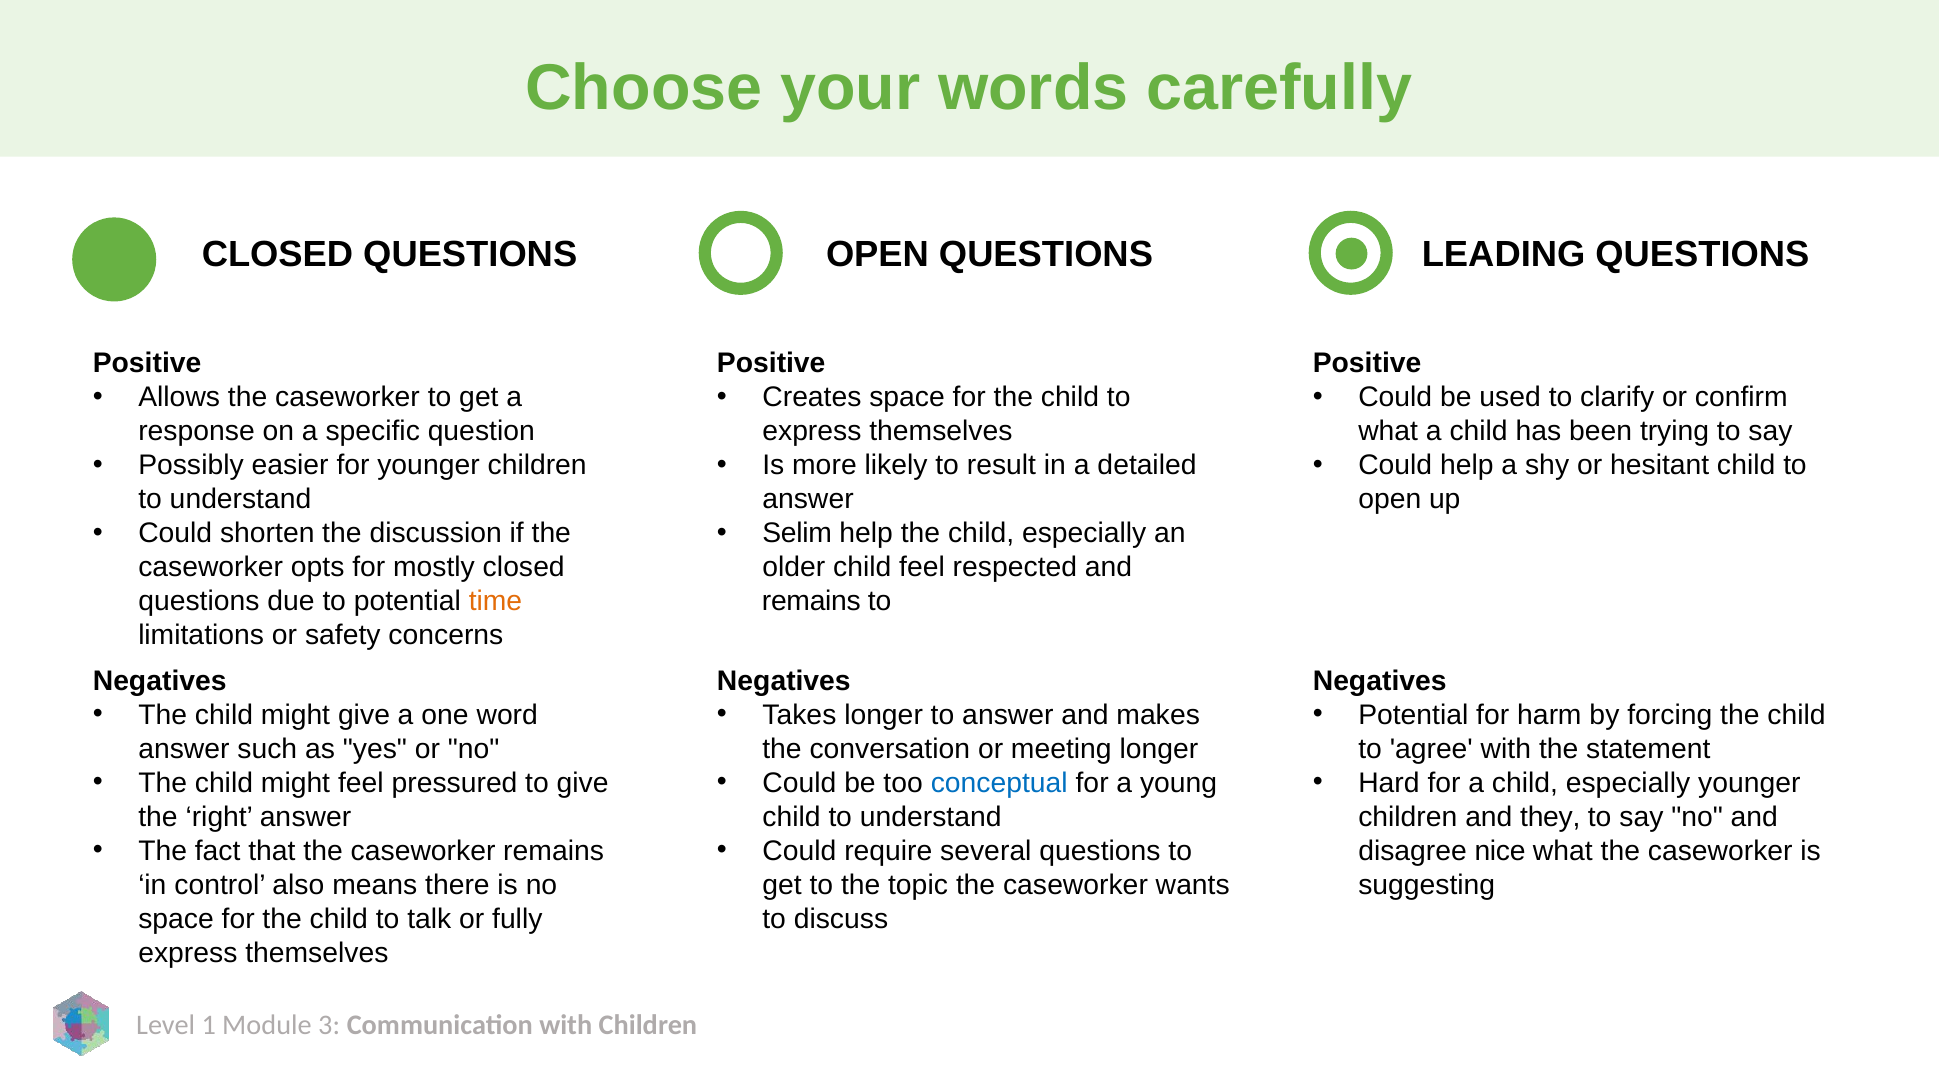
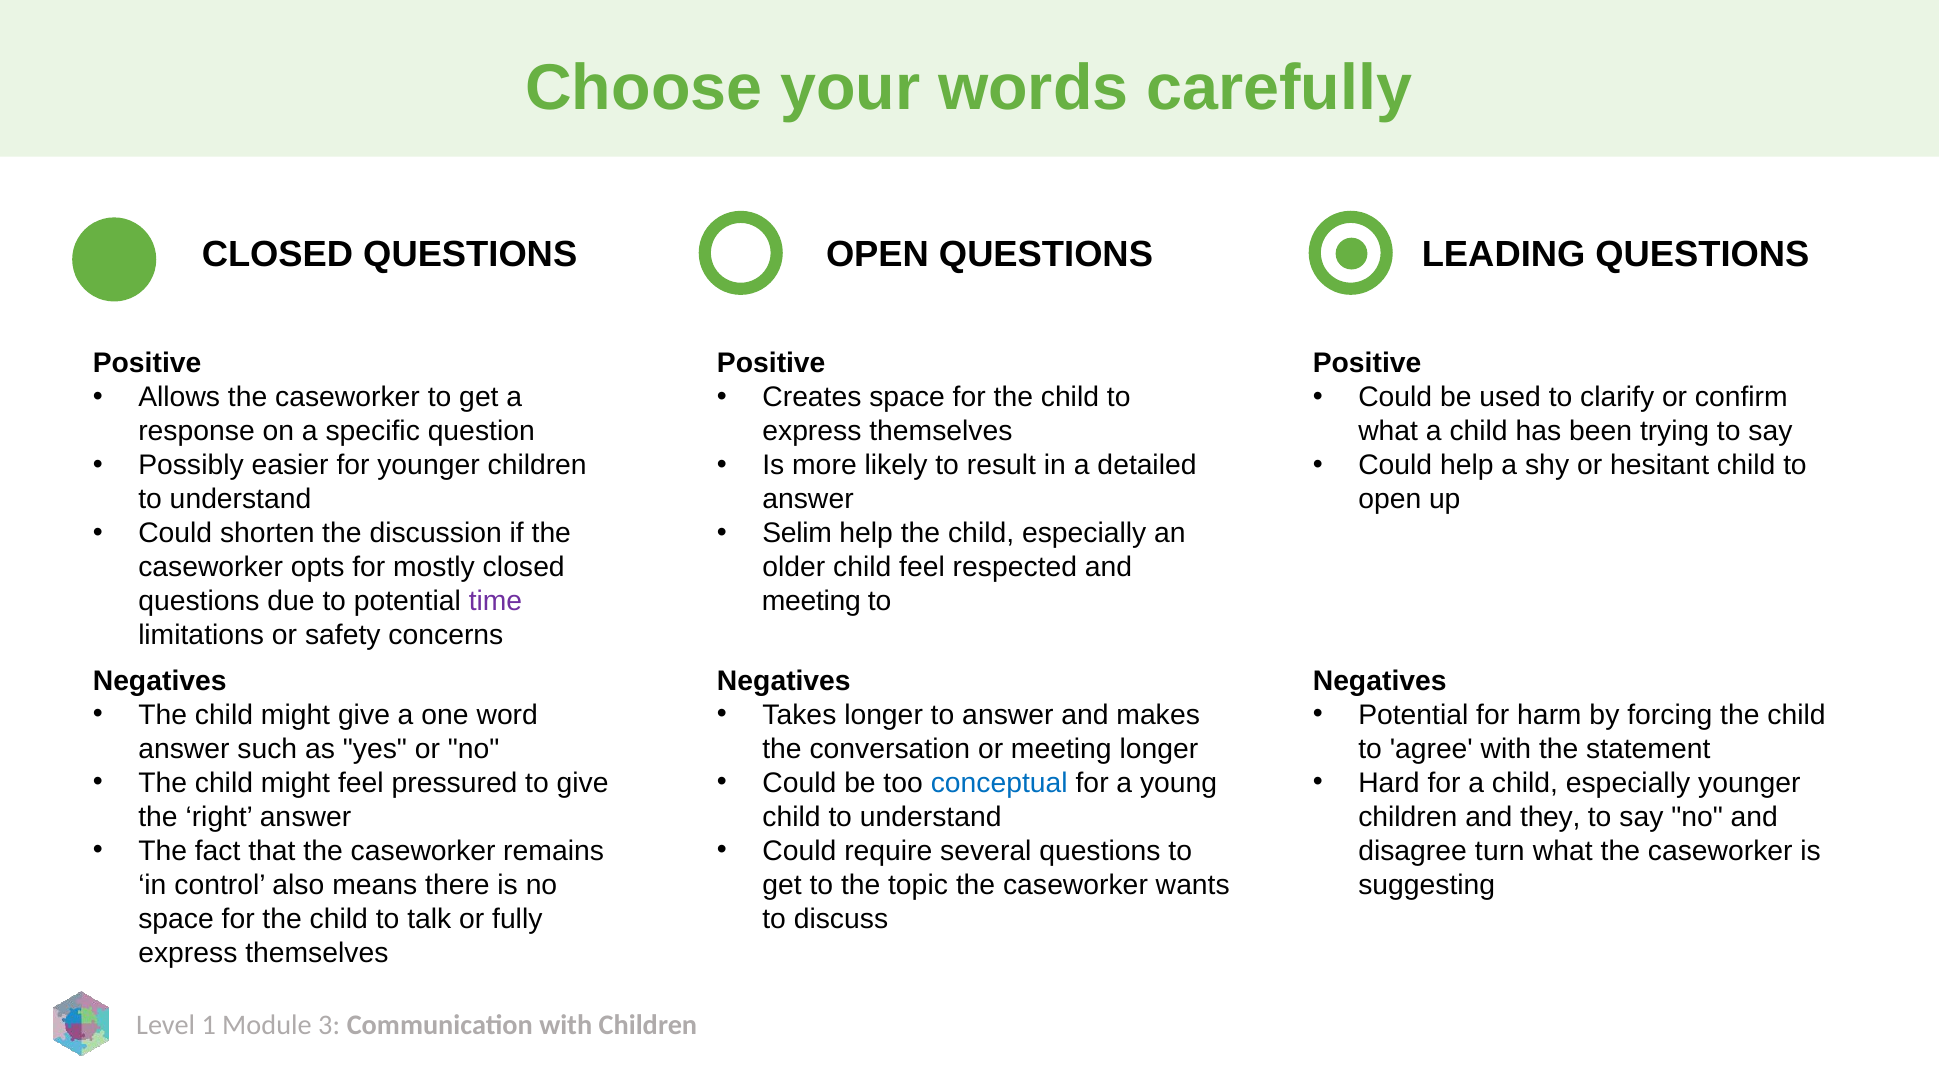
time colour: orange -> purple (495, 601)
remains: remains -> meeting (811, 601)
nice: nice -> turn (1500, 851)
